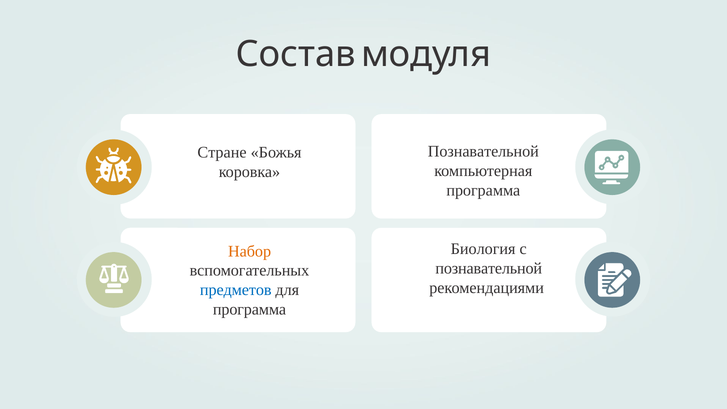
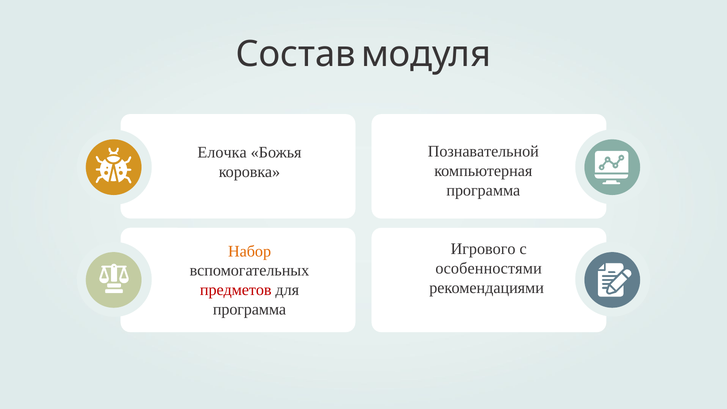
Стране: Стране -> Елочка (222, 153)
Биология: Биология -> Игрового (483, 249)
познавательной: познавательной -> особенностями (489, 268)
предметов colour: blue -> red (236, 290)
